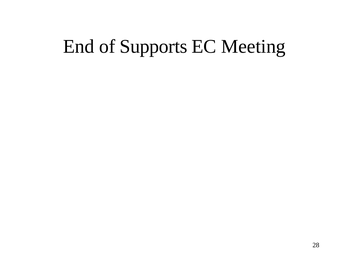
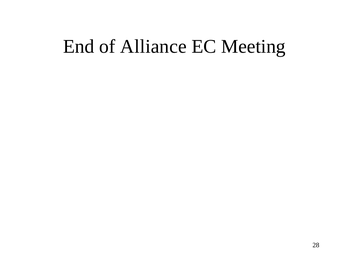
Supports: Supports -> Alliance (153, 46)
